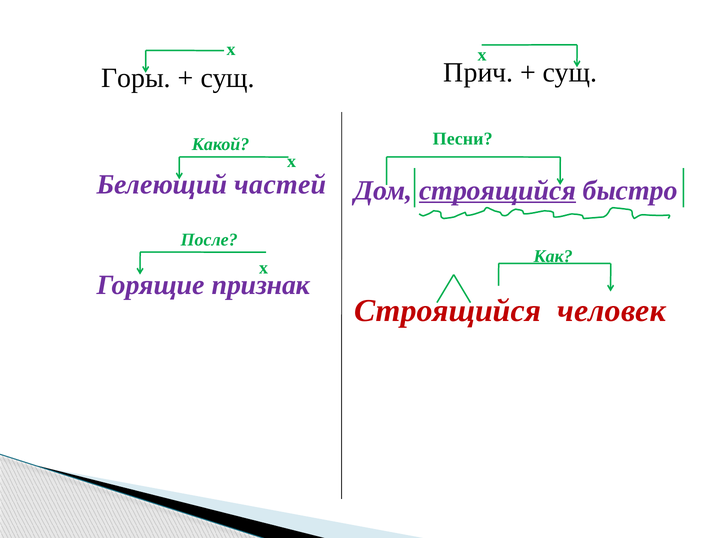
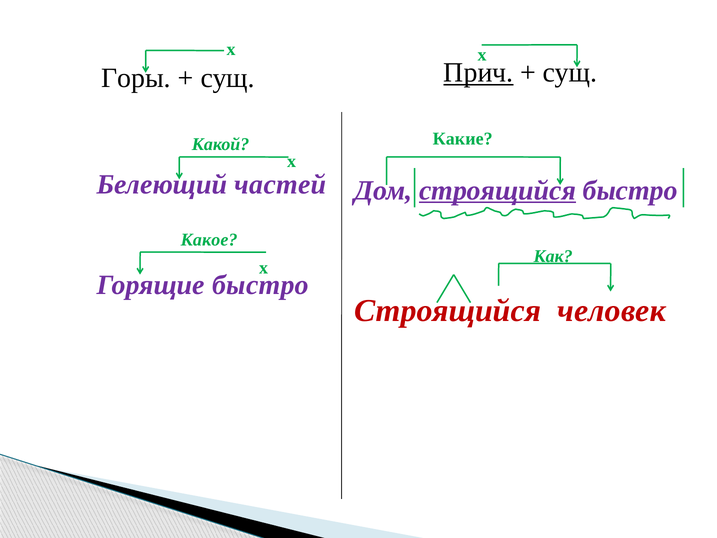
Прич underline: none -> present (478, 73)
Песни: Песни -> Какие (463, 139)
После: После -> Какое (209, 240)
Горящие признак: признак -> быстро (261, 285)
